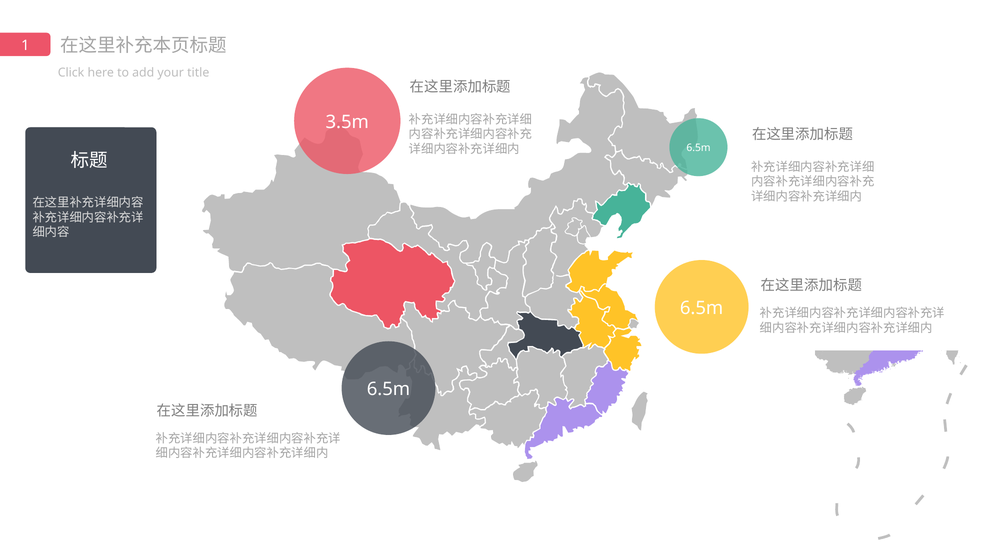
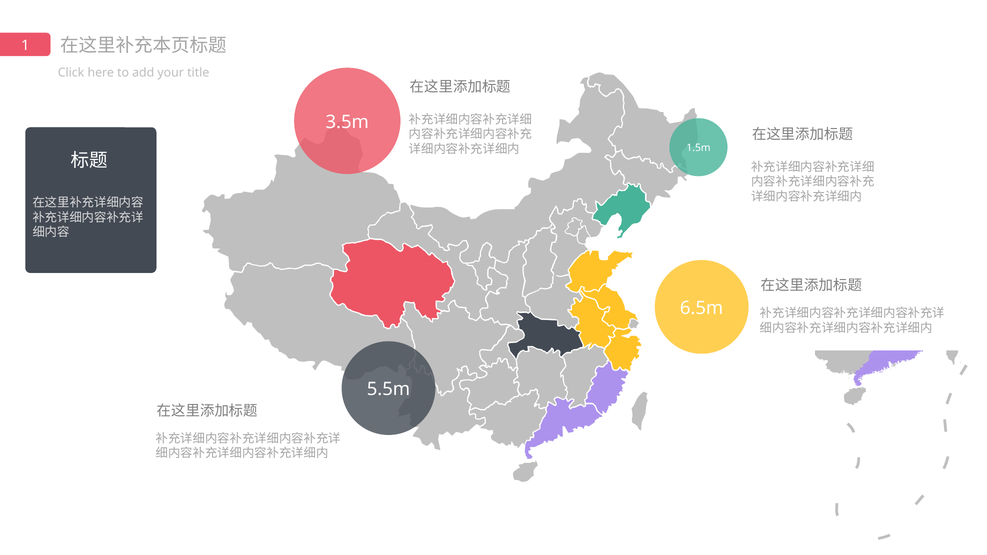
6.5m: 6.5m -> 1.5m (698, 148)
6.5m: 6.5m -> 5.5m (388, 390)
